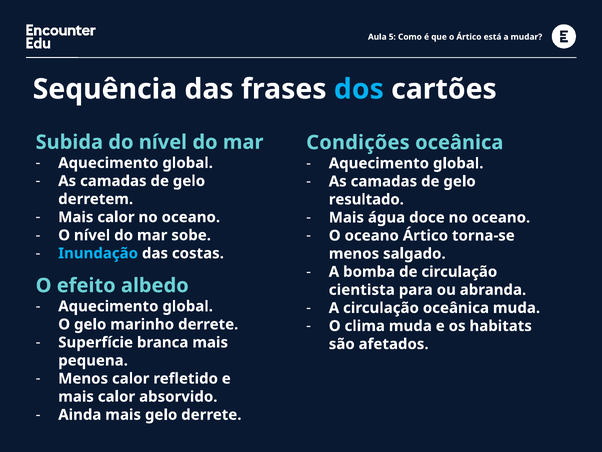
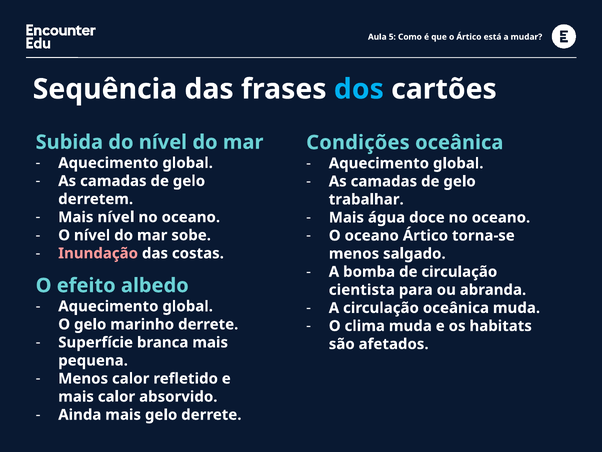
resultado: resultado -> trabalhar (366, 199)
calor: calor -> nível (116, 217)
Inundação colour: light blue -> pink (98, 253)
